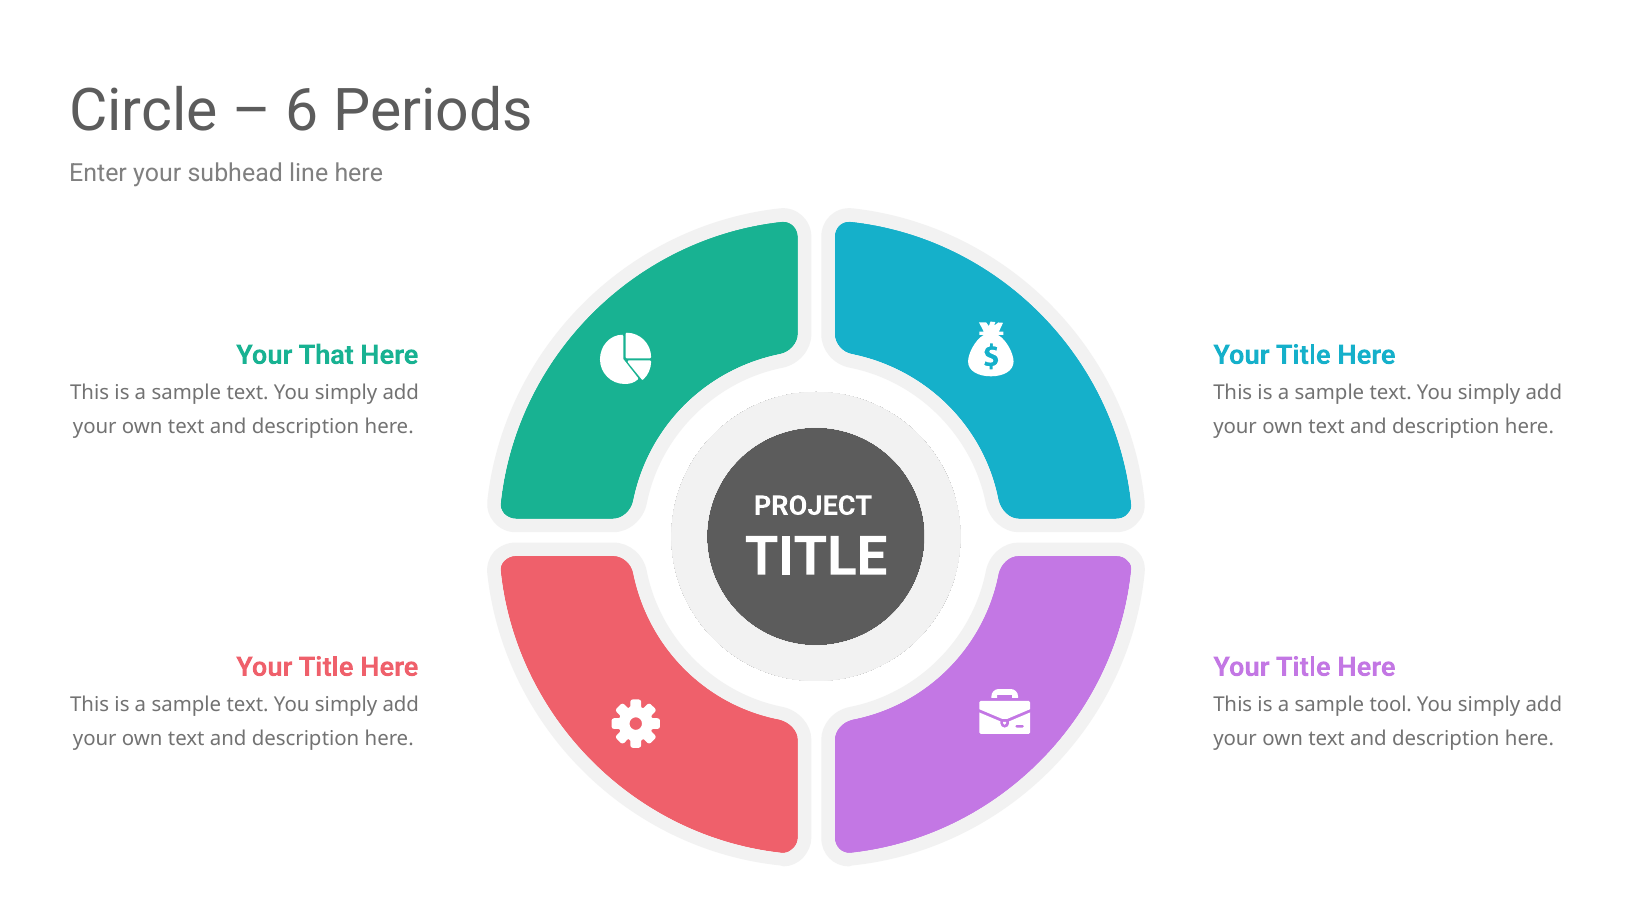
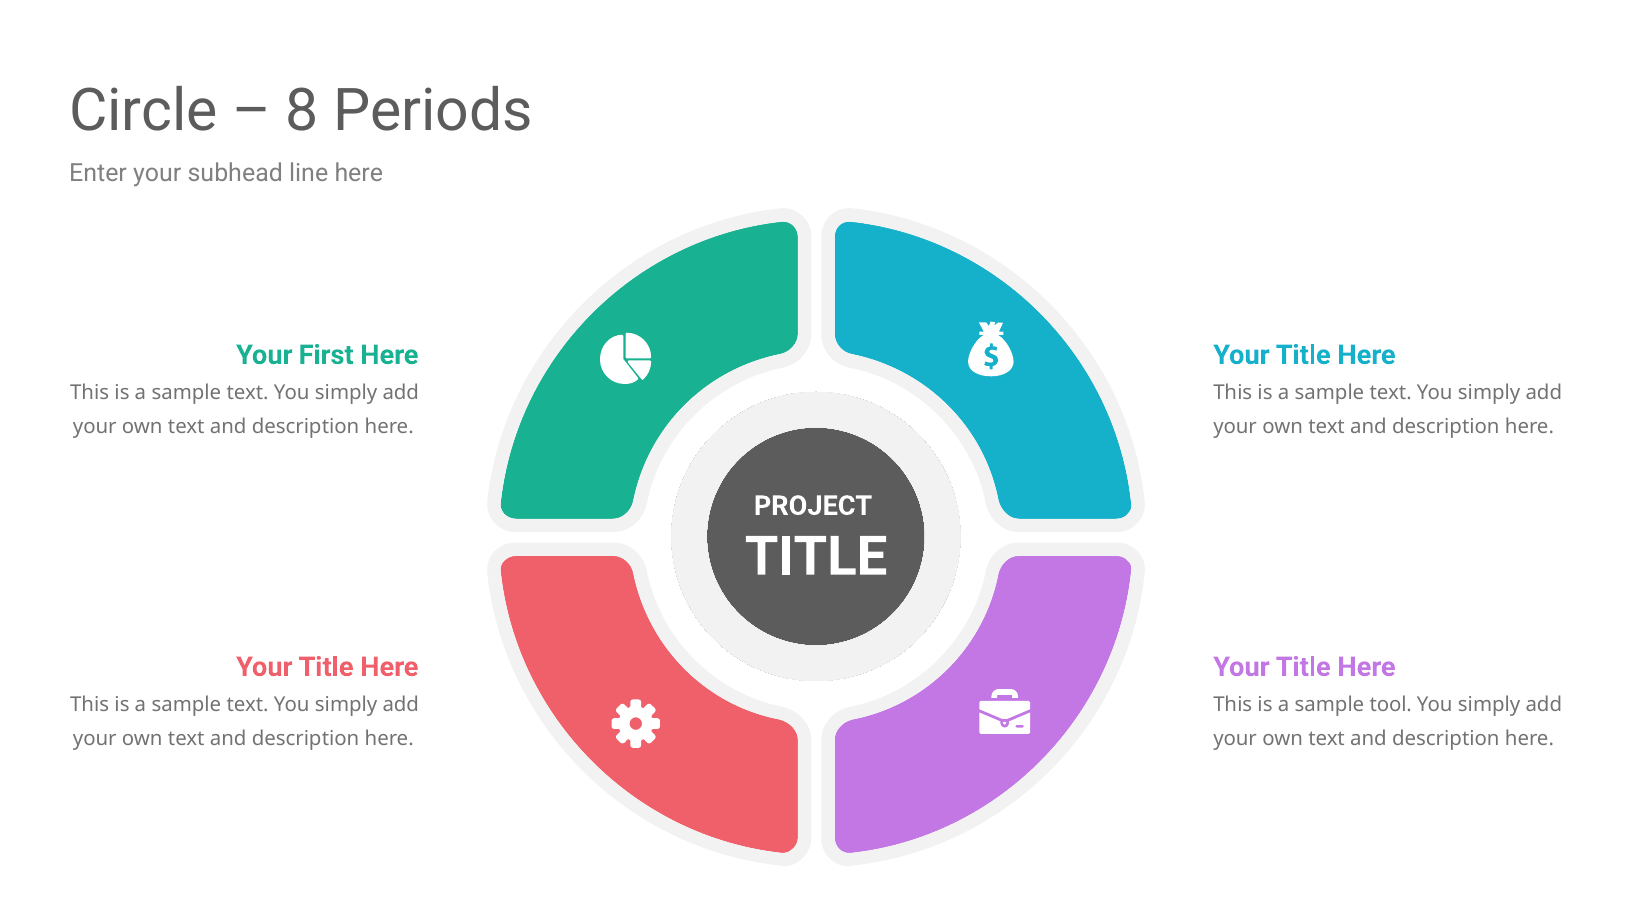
6: 6 -> 8 (302, 111)
That: That -> First (326, 355)
